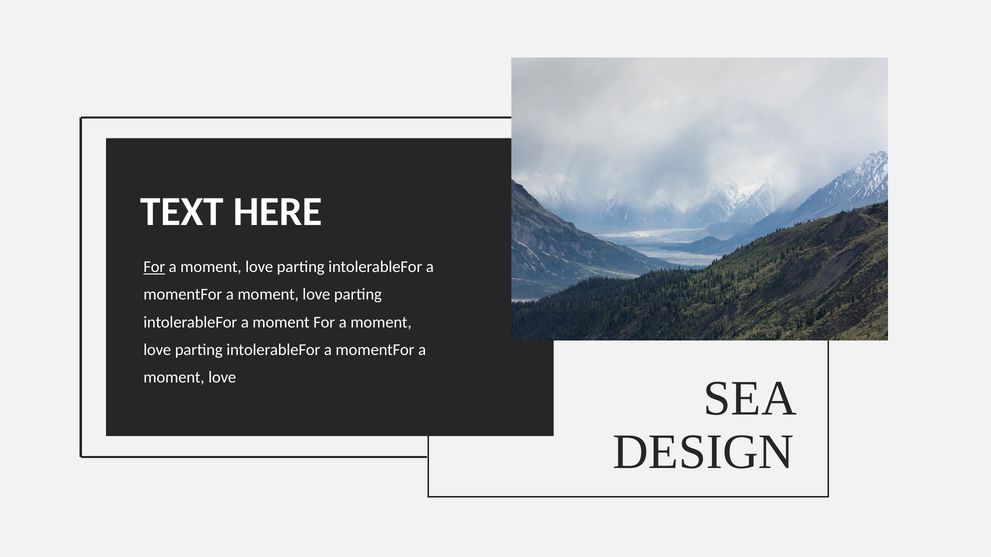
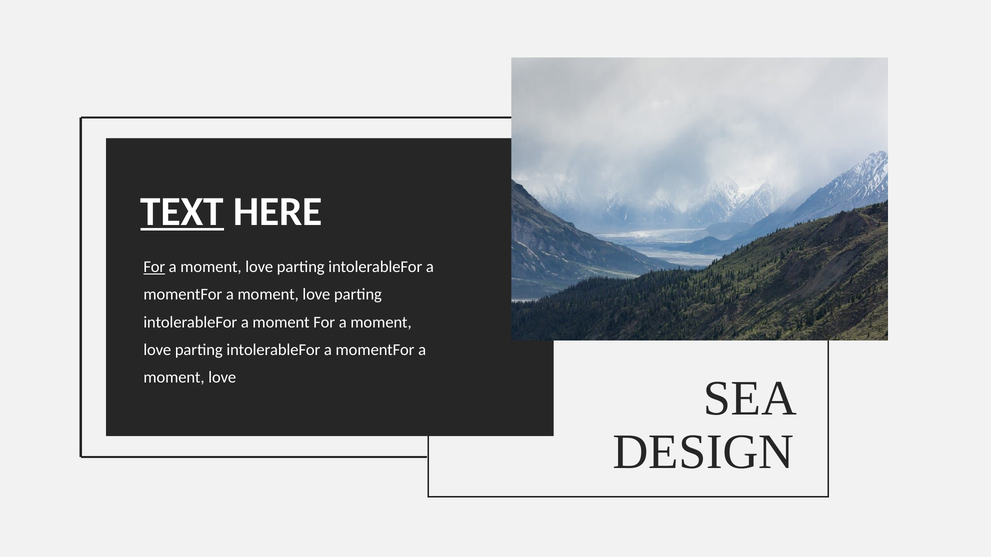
TEXT underline: none -> present (182, 212)
